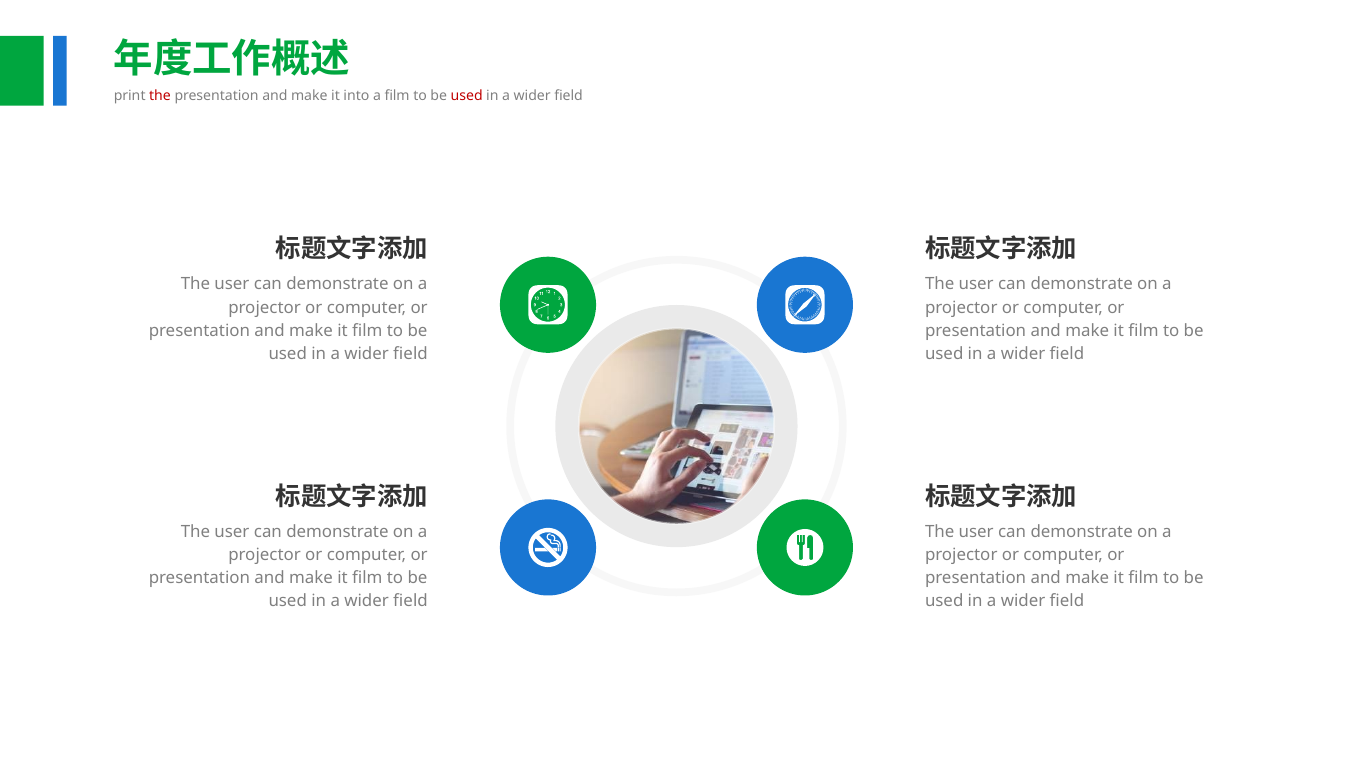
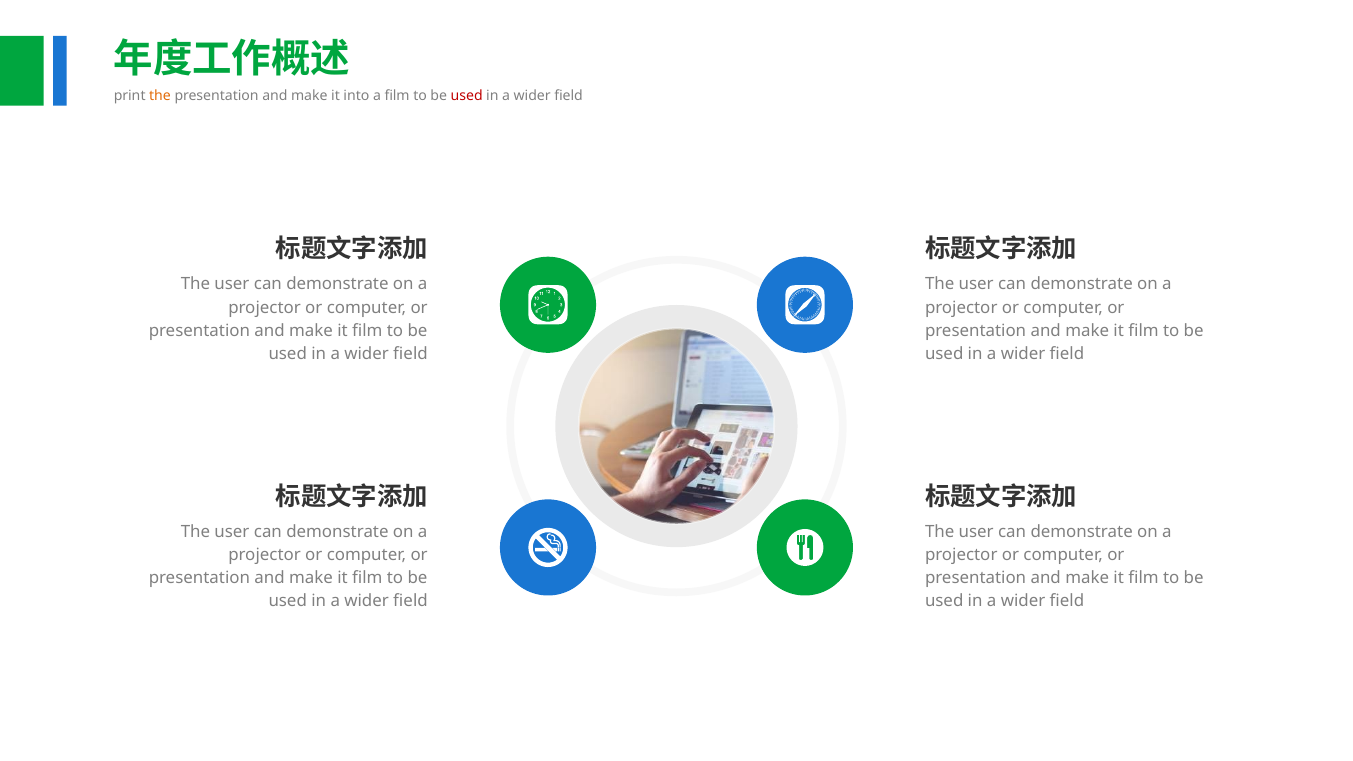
the colour: red -> orange (160, 96)
